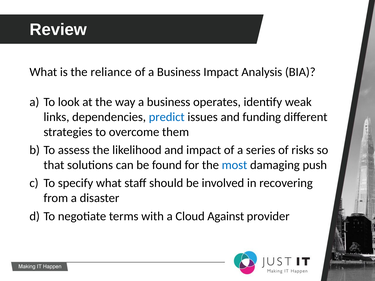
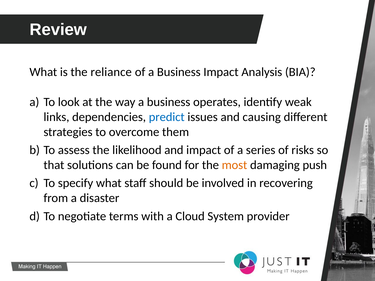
funding: funding -> causing (262, 117)
most colour: blue -> orange (235, 165)
Against: Against -> System (226, 216)
